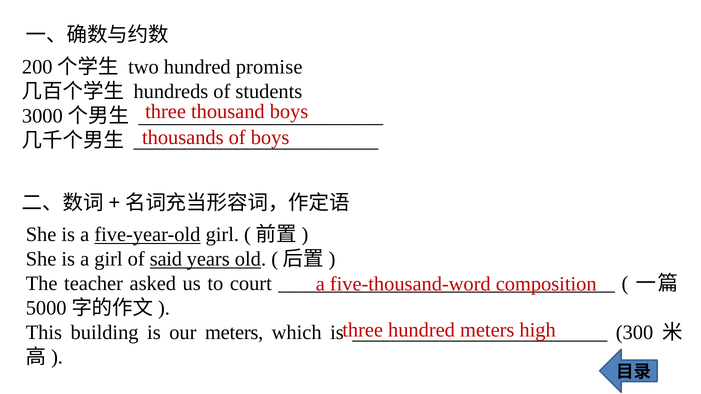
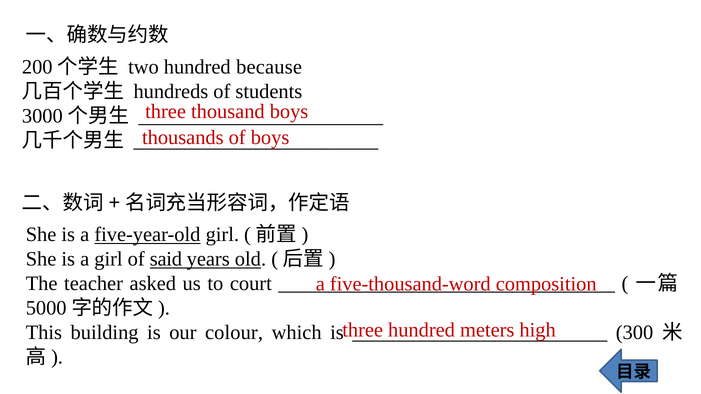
promise: promise -> because (269, 67)
our meters: meters -> colour (234, 333)
